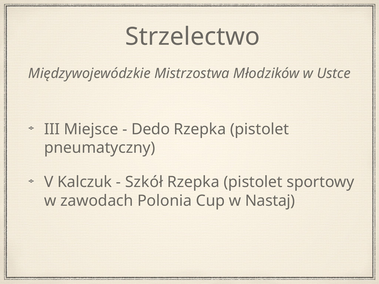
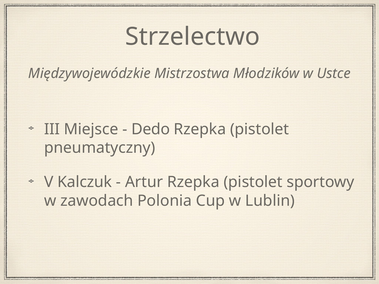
Szkół: Szkół -> Artur (144, 182)
Nastaj: Nastaj -> Lublin (270, 201)
